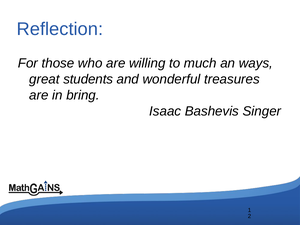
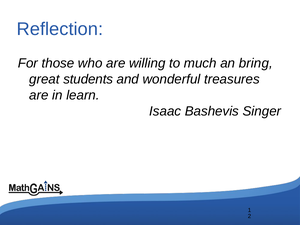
ways: ways -> bring (256, 63)
bring: bring -> learn (83, 95)
